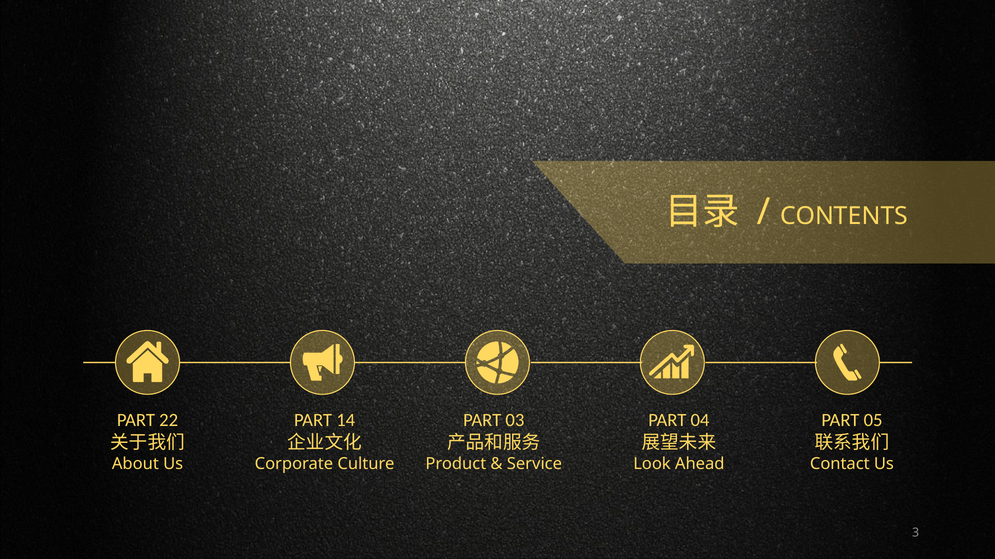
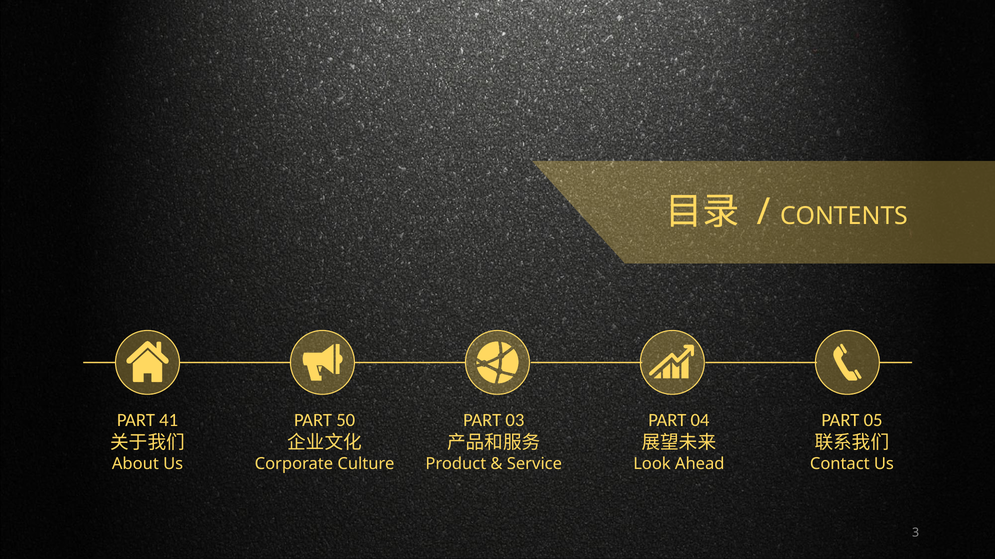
22: 22 -> 41 (169, 421)
14: 14 -> 50 (346, 421)
